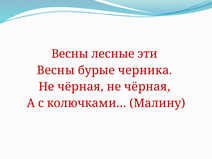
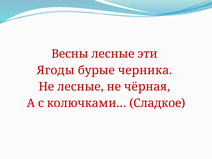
Весны: Весны -> Ягоды (56, 70)
чёрная: чёрная -> лесные (80, 87)
Малину: Малину -> Сладкое (157, 103)
